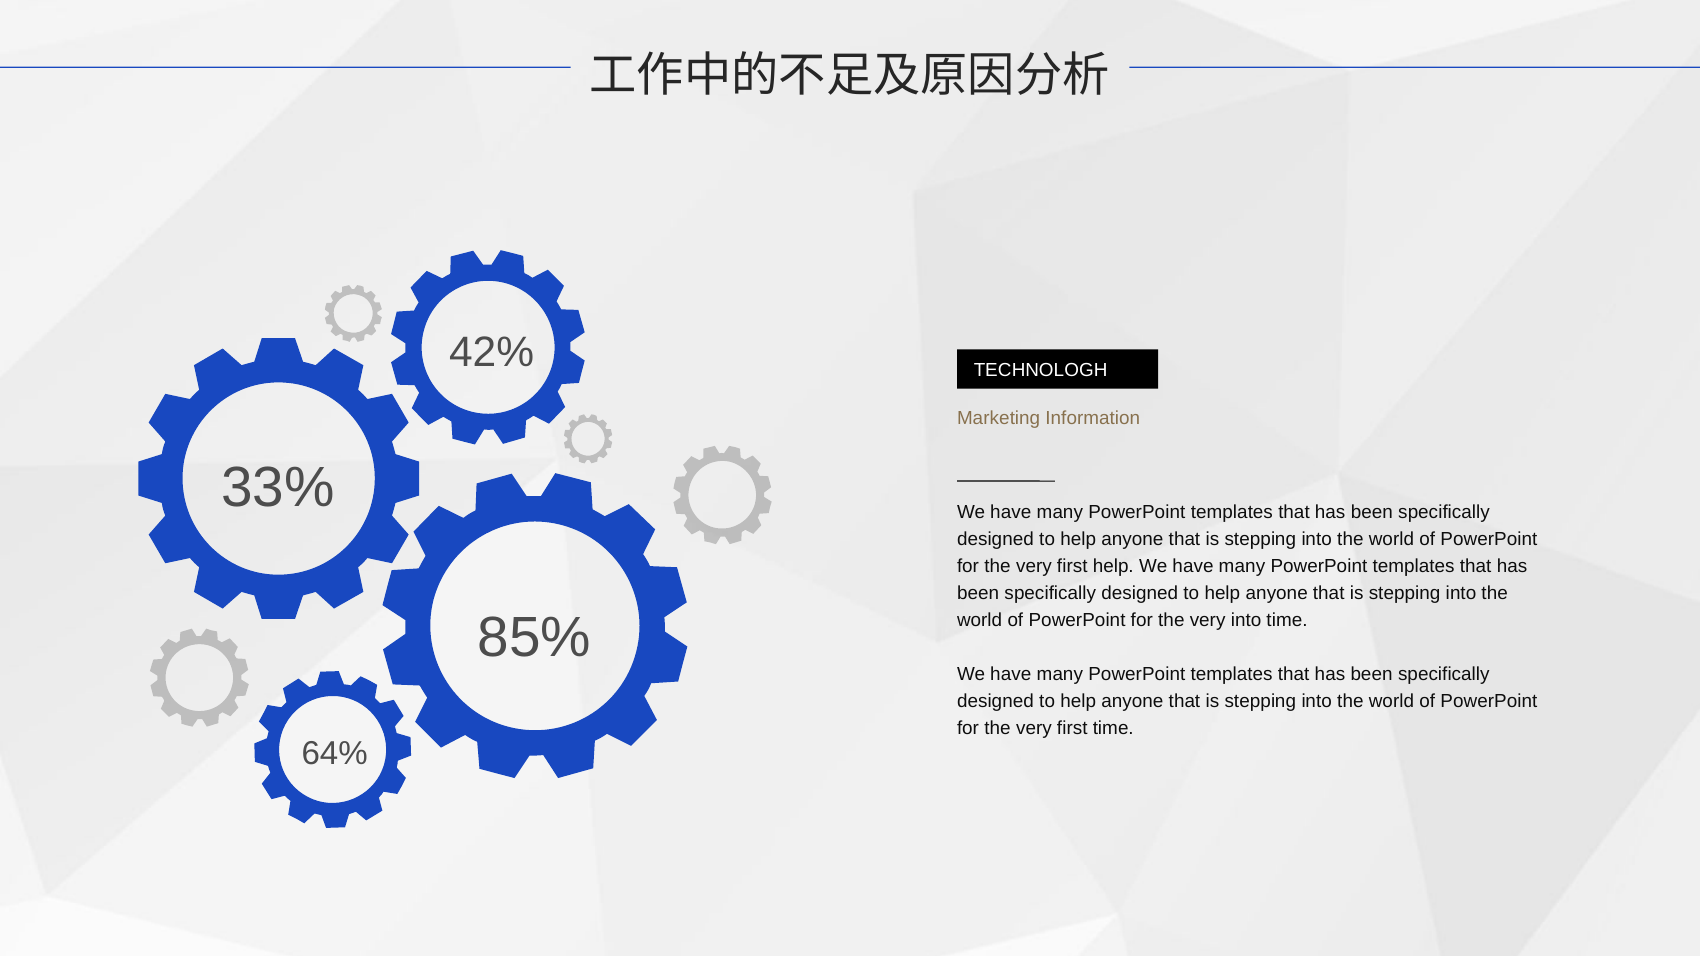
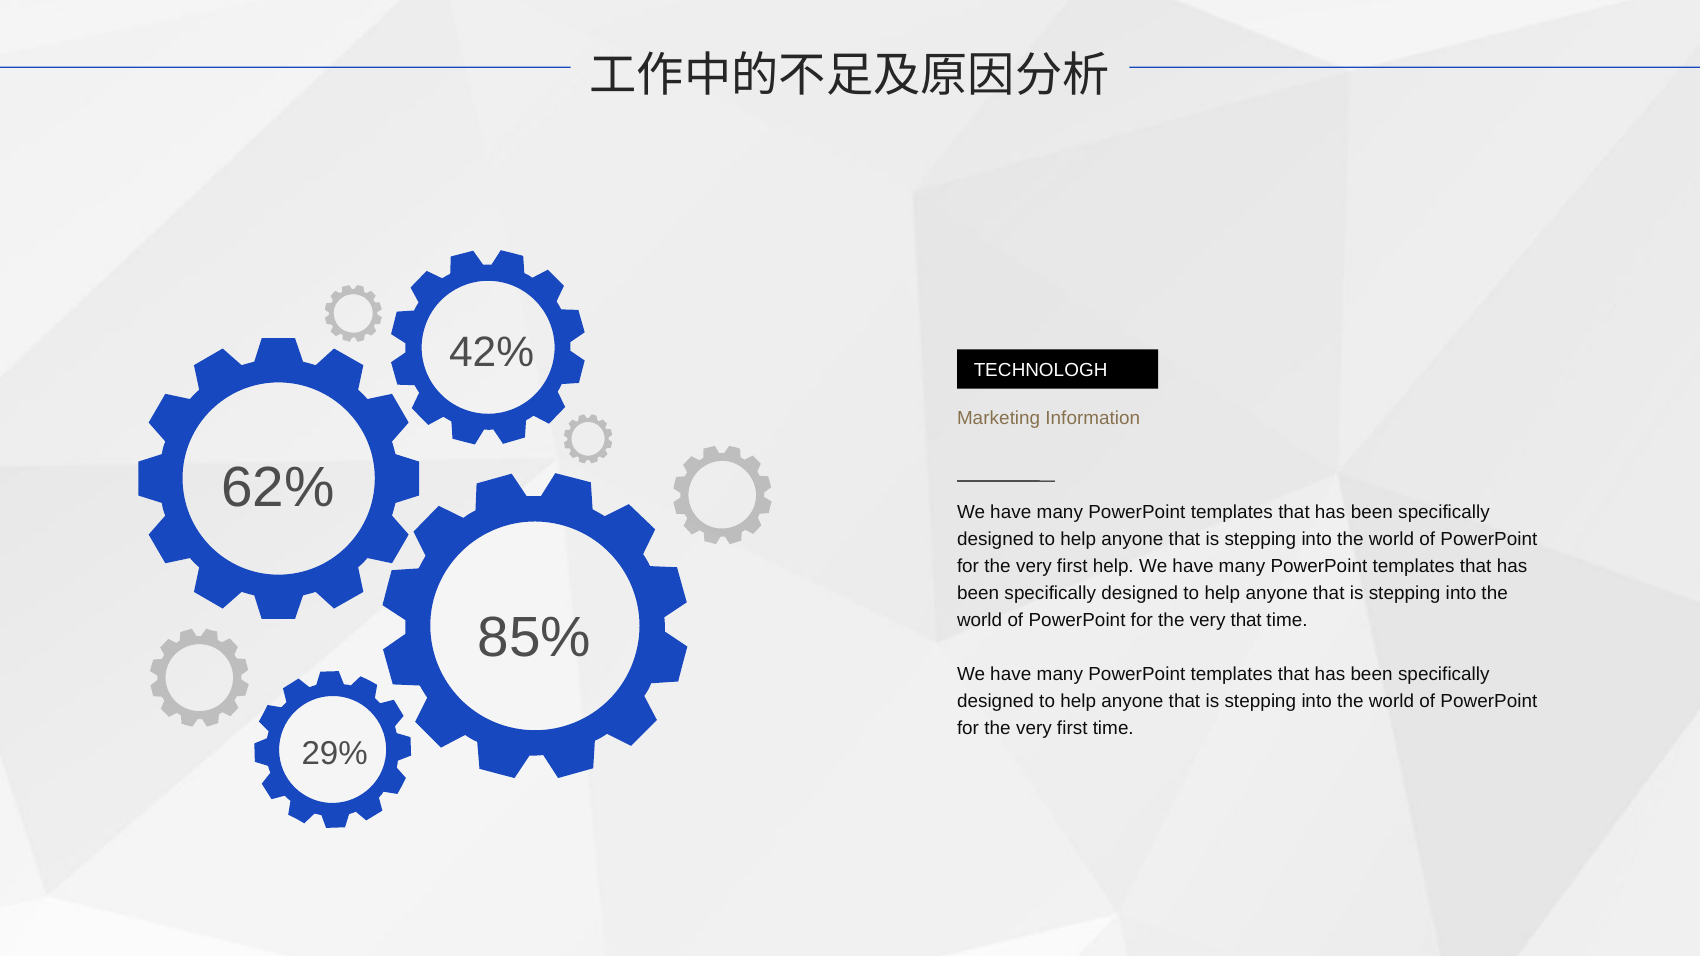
33%: 33% -> 62% (278, 488)
very into: into -> that (1246, 620)
64%: 64% -> 29% (335, 754)
